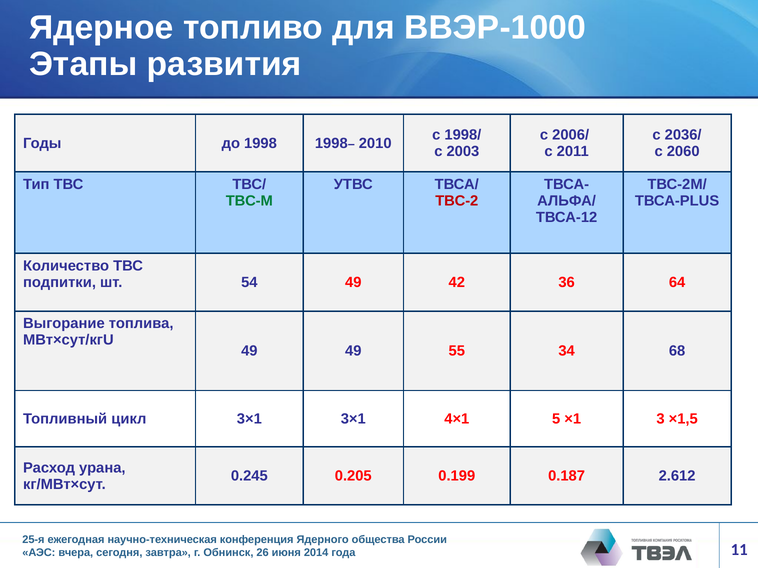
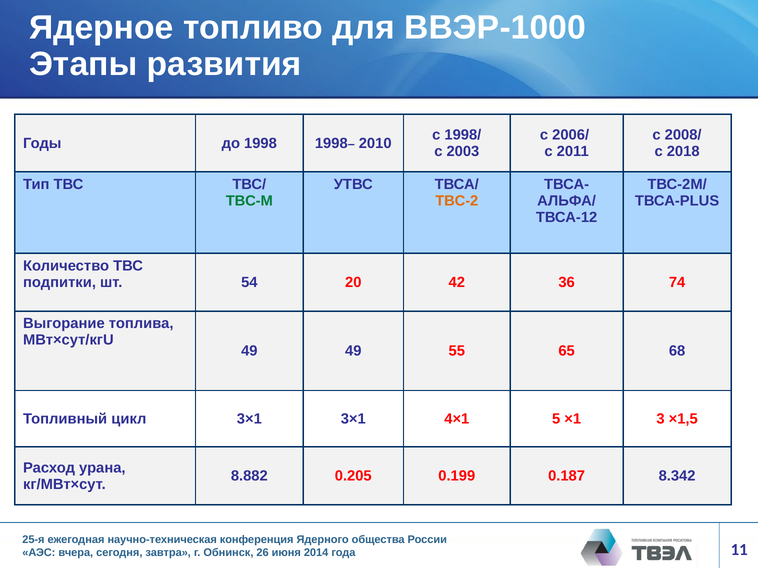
2036/: 2036/ -> 2008/ (683, 135)
2060: 2060 -> 2018 (683, 152)
ТВС-2 colour: red -> orange (457, 201)
54 49: 49 -> 20 (353, 283)
64: 64 -> 74 (677, 283)
34: 34 -> 65 (567, 351)
0.245: 0.245 -> 8.882 (249, 476)
2.612: 2.612 -> 8.342 (677, 476)
